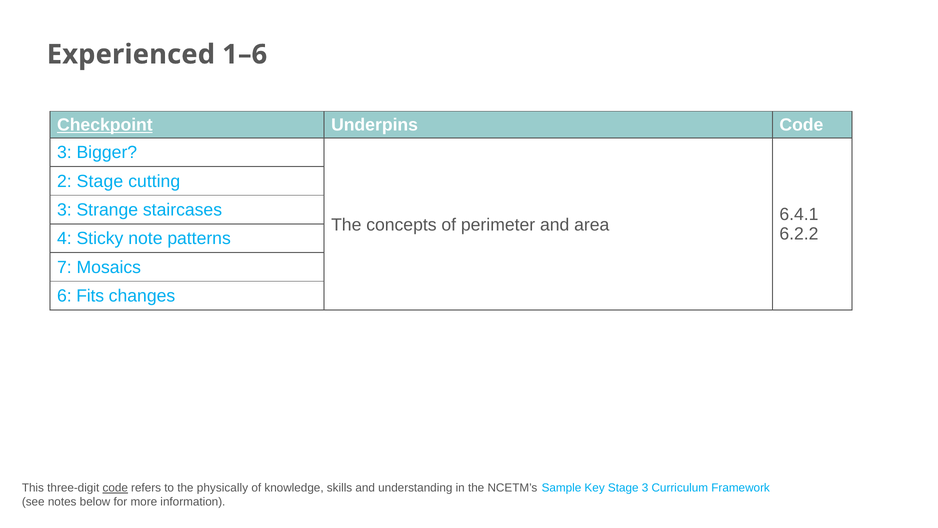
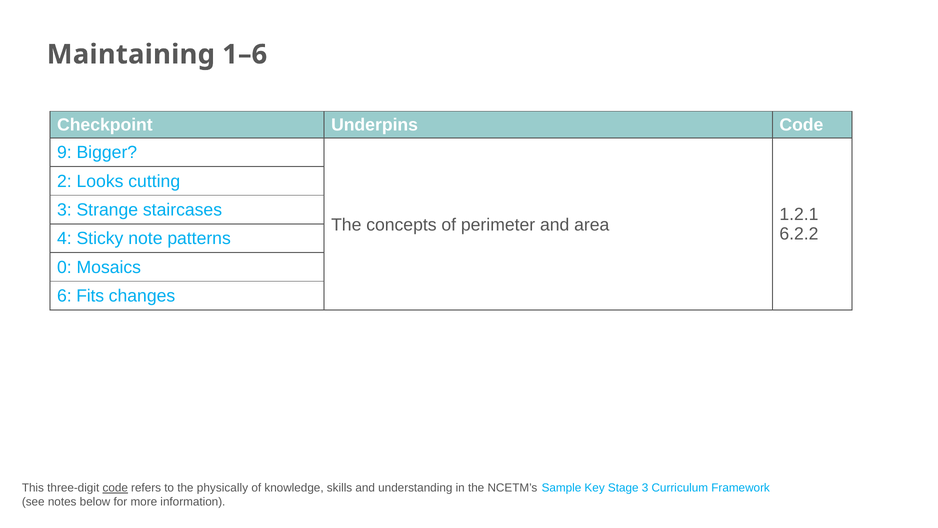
Experienced: Experienced -> Maintaining (131, 54)
Checkpoint underline: present -> none (105, 125)
3: 3 -> 9 (64, 152)
2 Stage: Stage -> Looks (100, 181)
6.4.1: 6.4.1 -> 1.2.1 (799, 214)
7: 7 -> 0 (64, 267)
